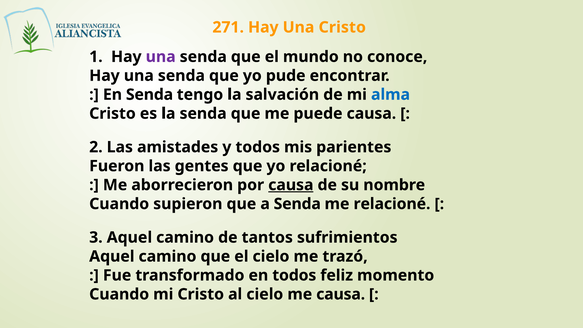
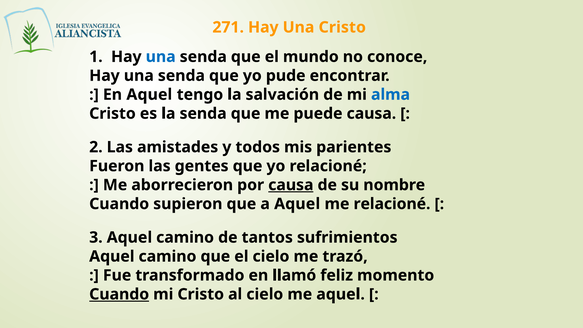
una colour: purple -> blue (161, 57)
En Senda: Senda -> Aquel (149, 95)
a Senda: Senda -> Aquel (297, 204)
en todos: todos -> llamó (294, 275)
Cuando underline: none -> present (119, 294)
me causa: causa -> aquel (341, 294)
